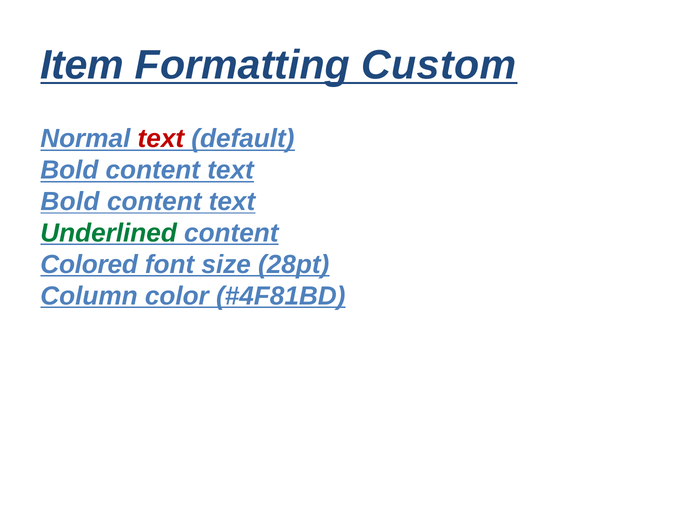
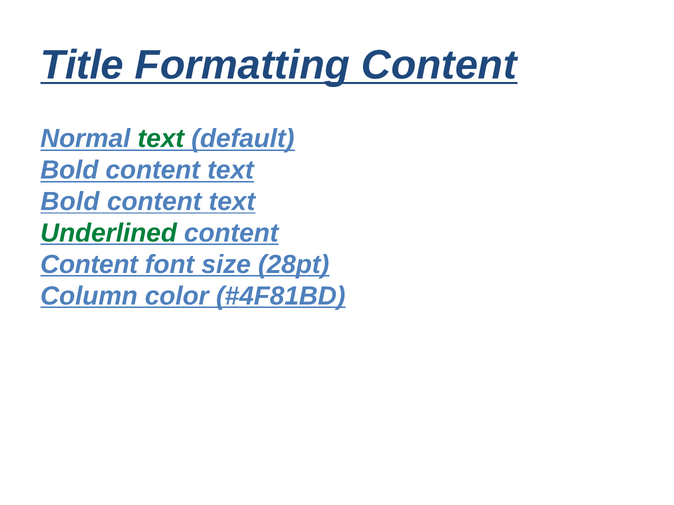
Item: Item -> Title (82, 65)
Formatting Custom: Custom -> Content (439, 65)
text colour: red -> green (161, 139)
Colored: Colored -> Content (89, 265)
